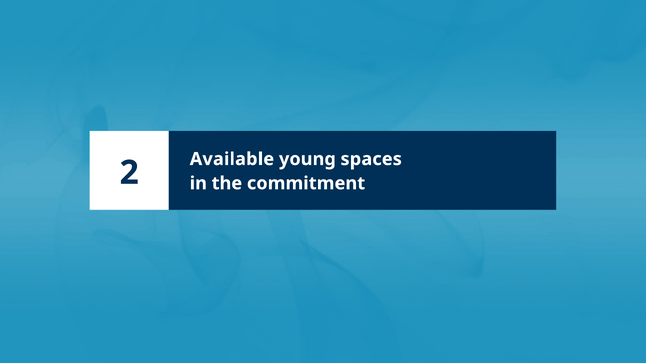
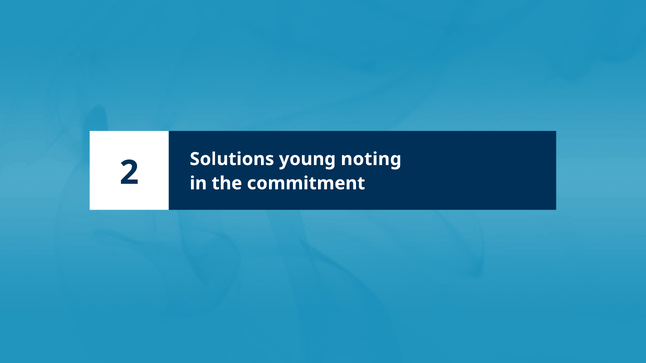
Available: Available -> Solutions (232, 159)
spaces: spaces -> noting (371, 159)
